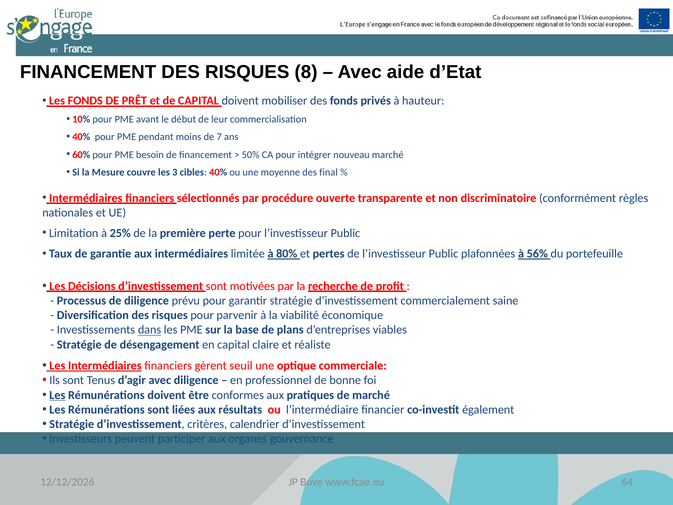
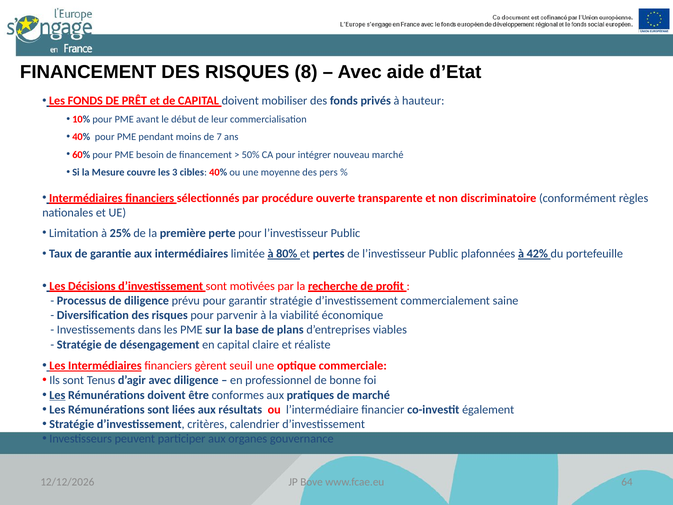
final: final -> pers (329, 172)
56%: 56% -> 42% (537, 254)
dans underline: present -> none (150, 330)
